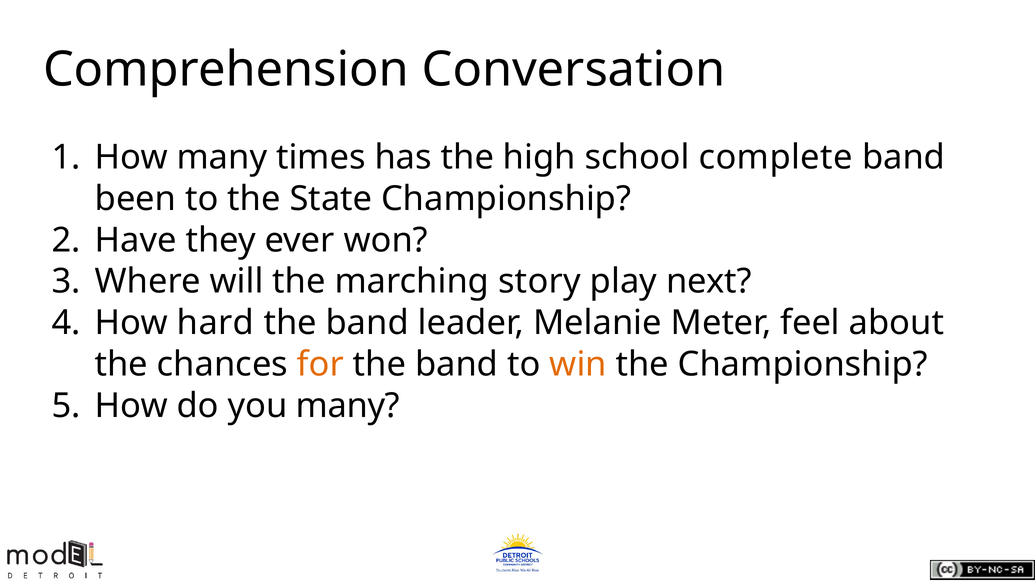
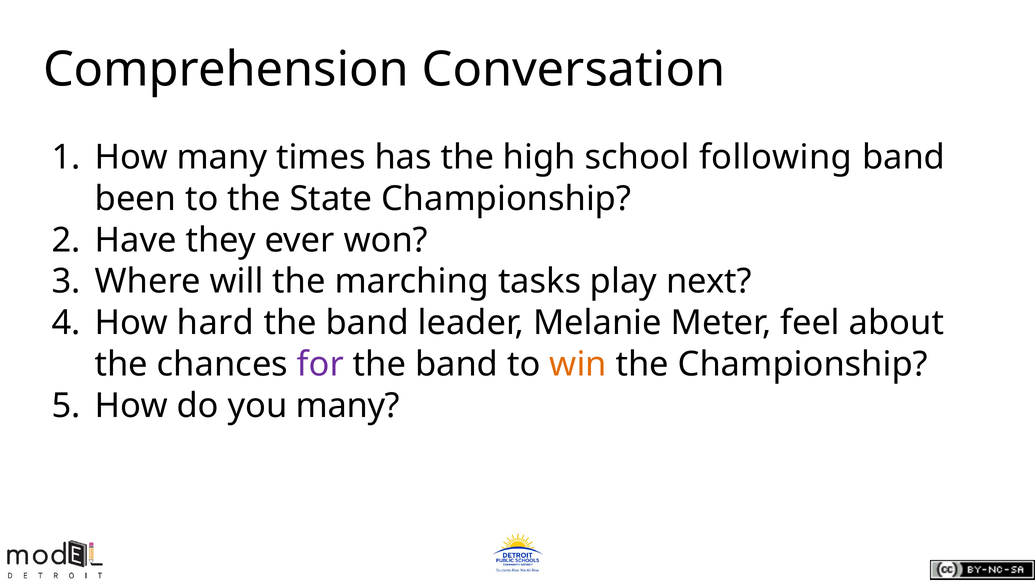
complete: complete -> following (776, 157)
story: story -> tasks (540, 282)
for colour: orange -> purple (320, 364)
